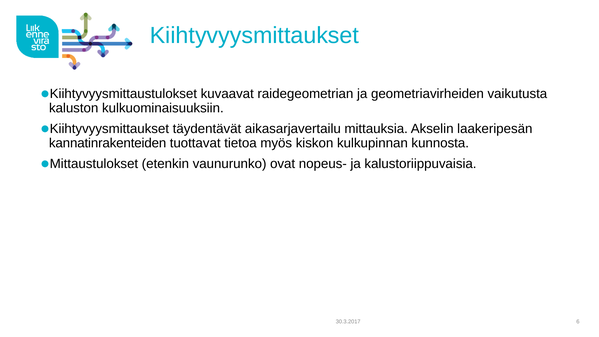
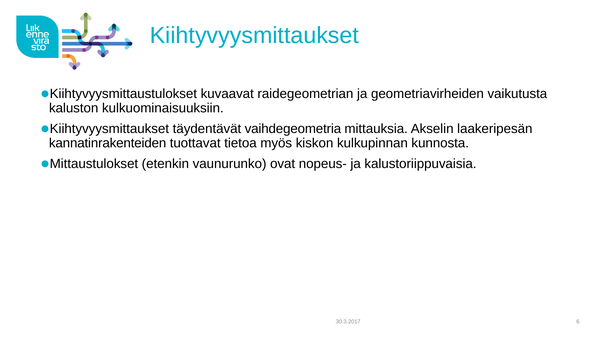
aikasarjavertailu: aikasarjavertailu -> vaihdegeometria (293, 129)
